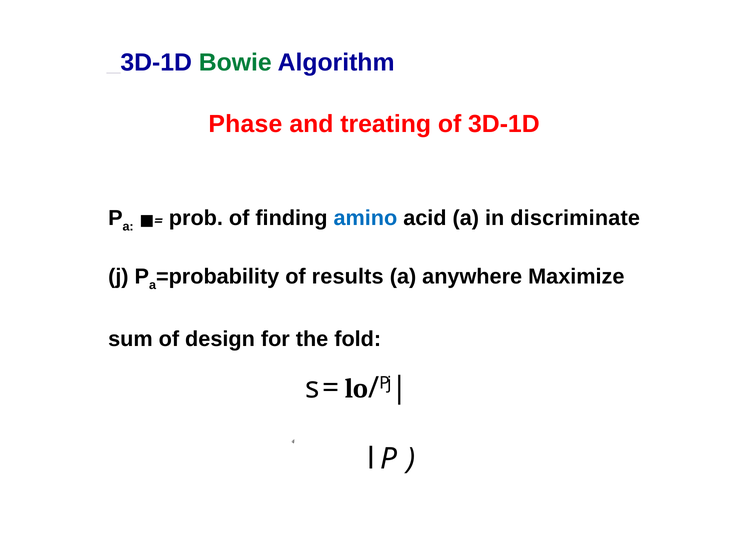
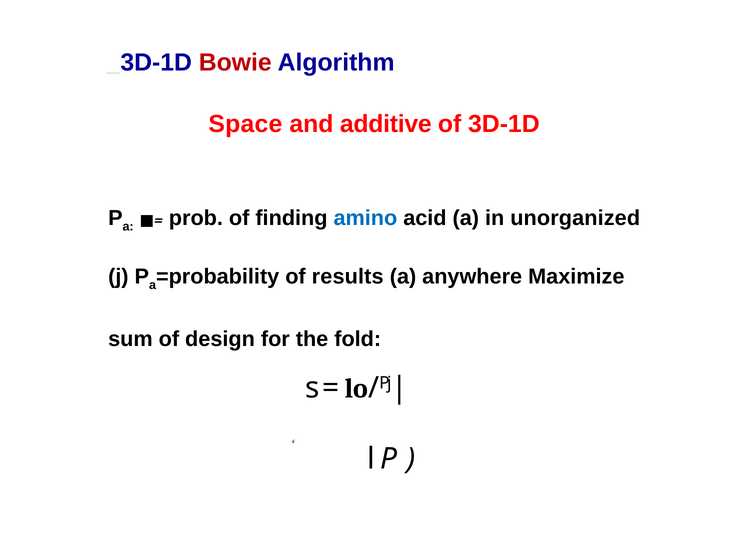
Bowie colour: green -> red (235, 62)
Phase: Phase -> Space (245, 124)
treating: treating -> additive (386, 124)
discriminate: discriminate -> unorganized (575, 218)
